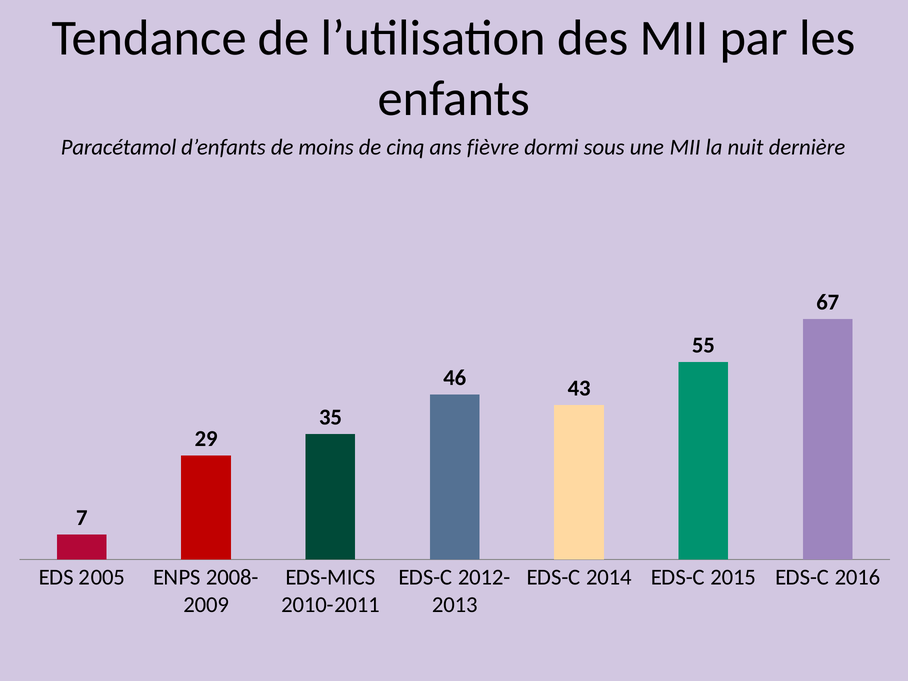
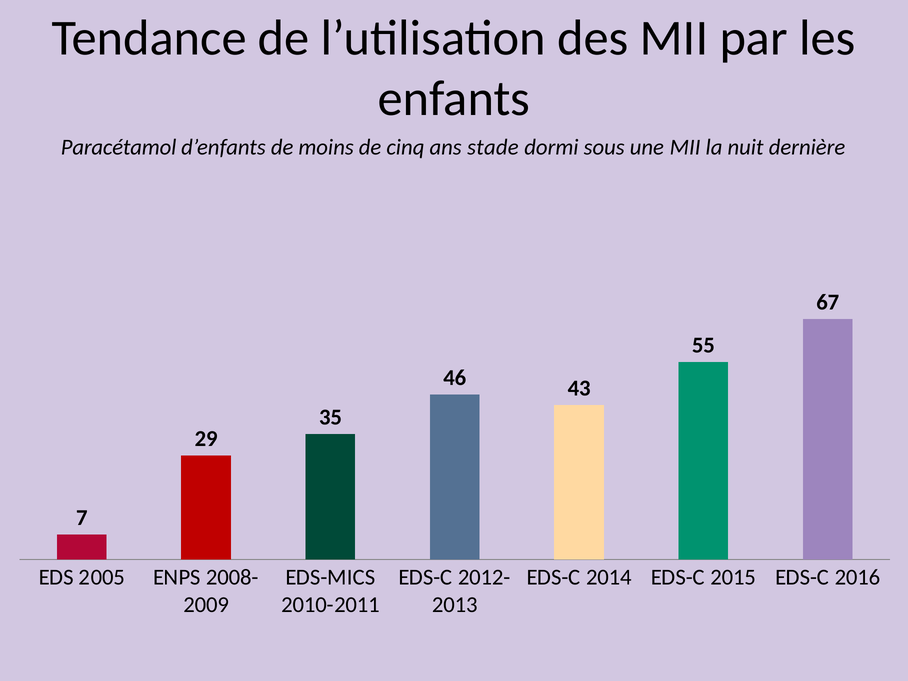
fièvre: fièvre -> stade (493, 147)
